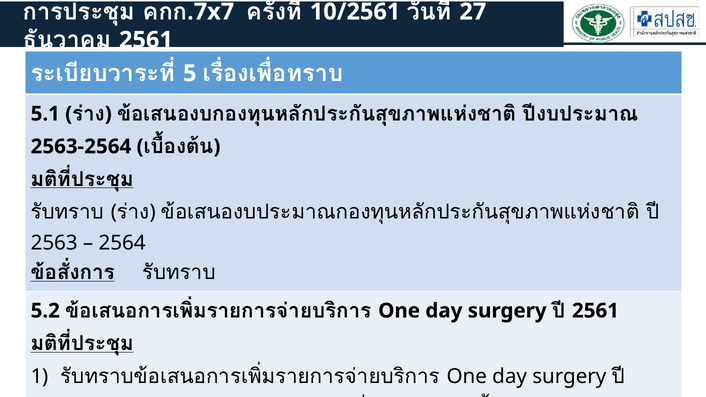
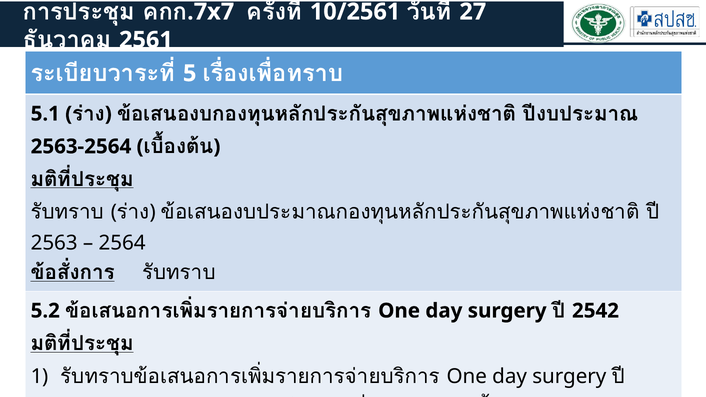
2561: 2561 -> 2542 (595, 311)
